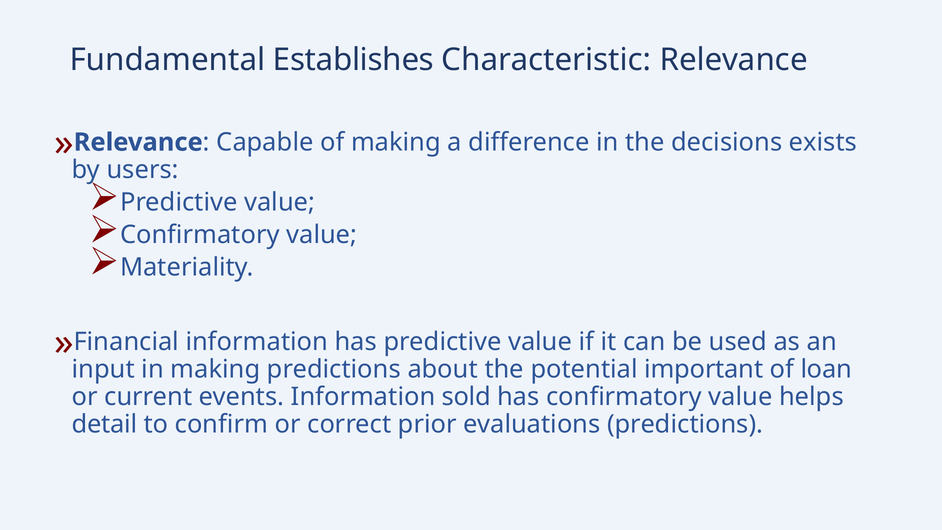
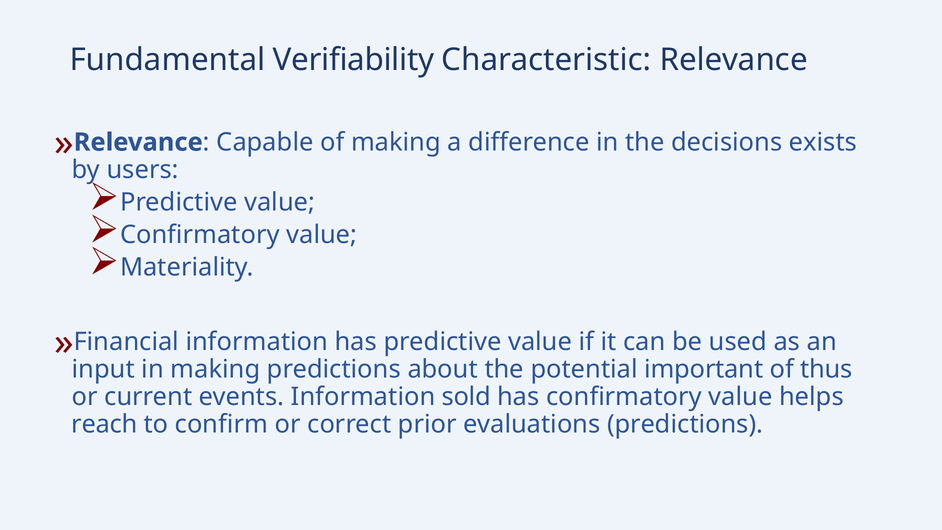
Establishes: Establishes -> Verifiability (353, 60)
loan: loan -> thus (826, 369)
detail: detail -> reach (105, 424)
